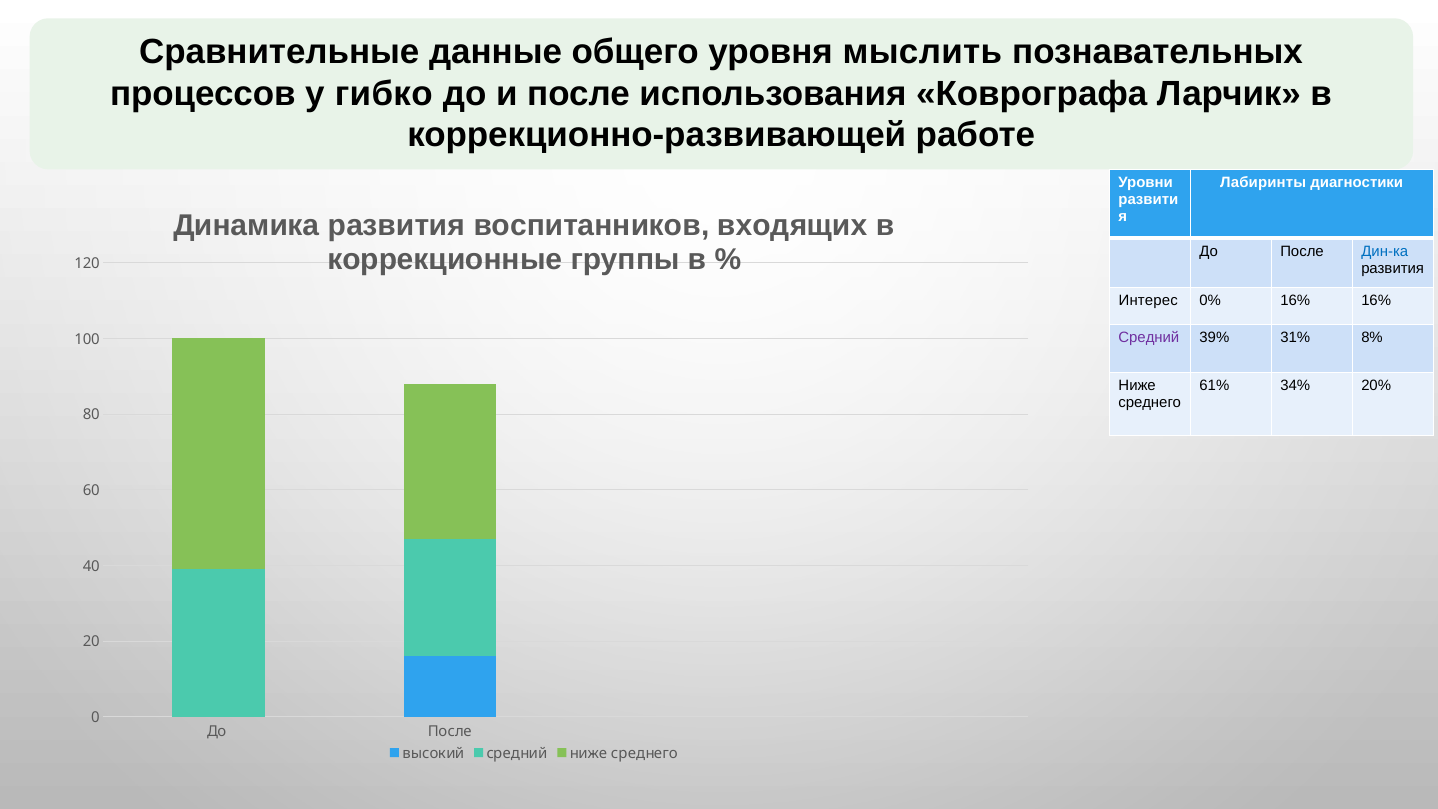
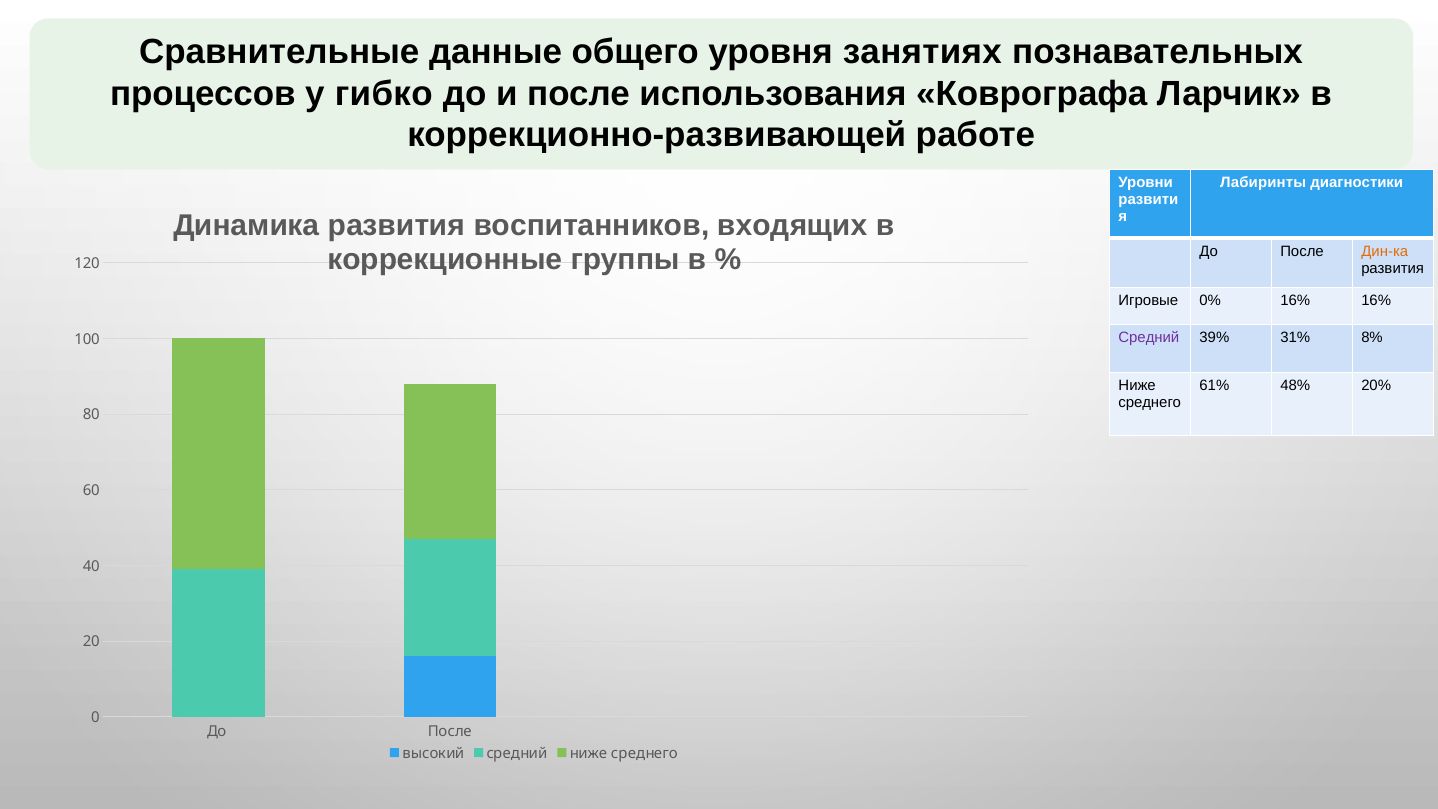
мыслить: мыслить -> занятиях (922, 51)
Дин-ка colour: blue -> orange (1385, 251)
Интерес: Интерес -> Игровые (1148, 301)
34%: 34% -> 48% (1295, 386)
